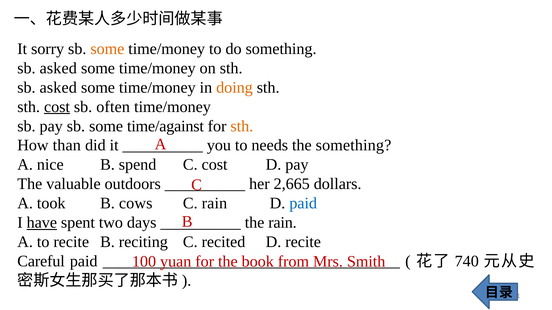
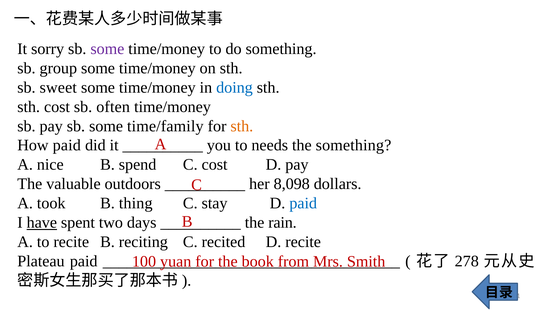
some colour: orange -> purple (107, 49)
asked: asked -> group (58, 68)
asked: asked -> sweet (58, 88)
doing colour: orange -> blue (234, 88)
cost underline: present -> none (57, 107)
time/against: time/against -> time/family (165, 126)
How than: than -> paid (67, 146)
2,665: 2,665 -> 8,098 (292, 184)
cows: cows -> thing (136, 204)
C rain: rain -> stay (215, 204)
Careful: Careful -> Plateau (41, 262)
740: 740 -> 278 (467, 262)
